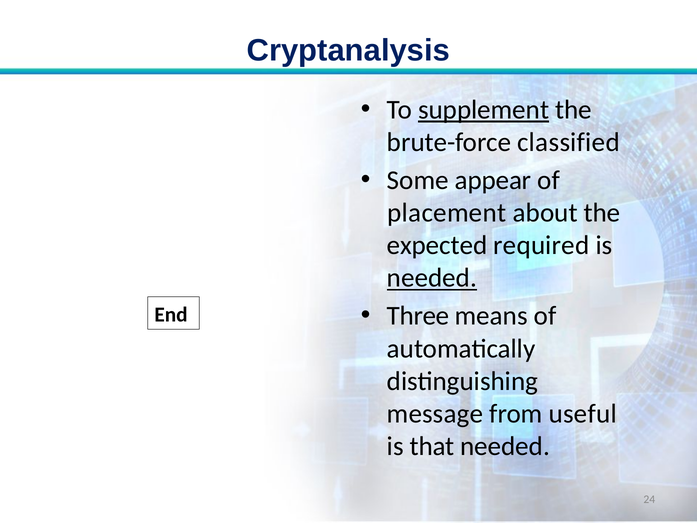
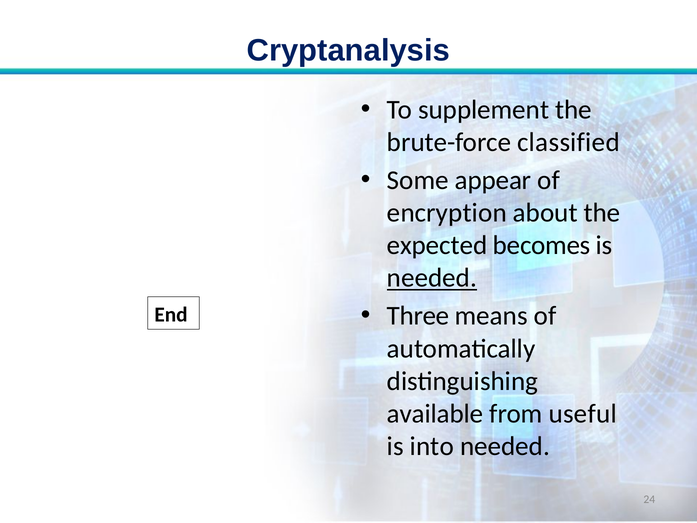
supplement underline: present -> none (484, 110)
placement: placement -> encryption (447, 213)
required: required -> becomes (542, 245)
message: message -> available (435, 414)
that: that -> into (432, 446)
